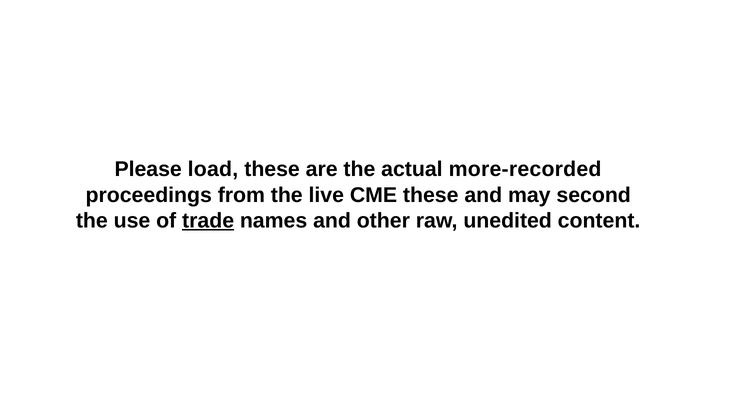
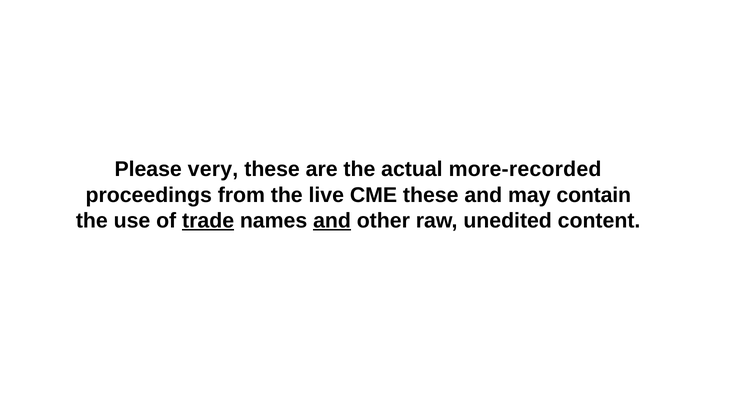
load: load -> very (213, 169)
second: second -> contain (594, 195)
and underline: none -> present (332, 220)
